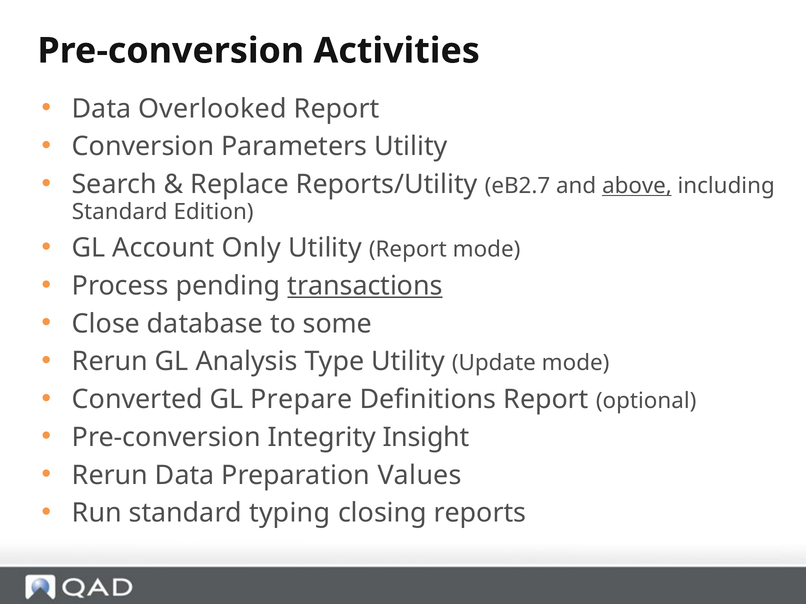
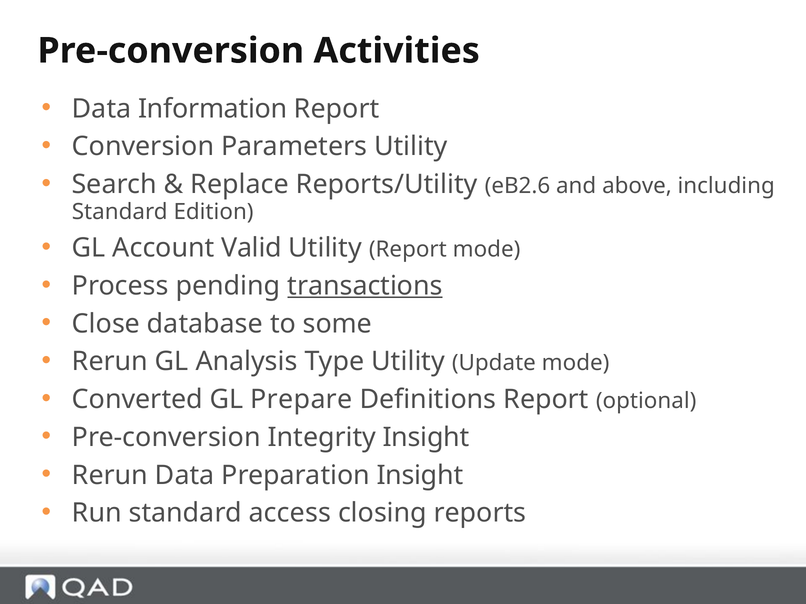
Overlooked: Overlooked -> Information (213, 109)
eB2.7: eB2.7 -> eB2.6 (517, 186)
above underline: present -> none (637, 186)
Only: Only -> Valid (252, 248)
Preparation Values: Values -> Insight (420, 476)
typing: typing -> access (290, 513)
